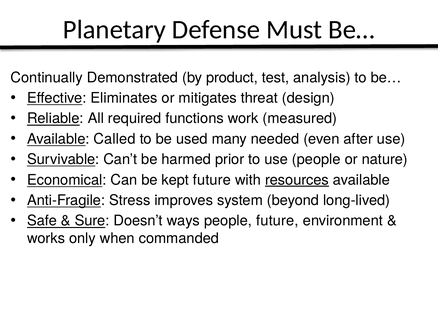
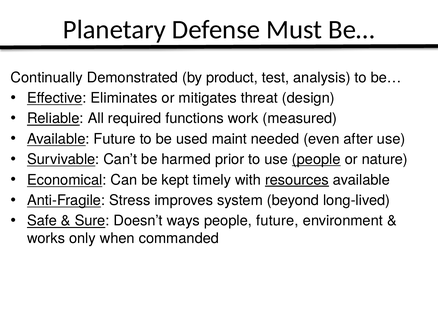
Available Called: Called -> Future (115, 139)
many: many -> maint (229, 139)
people underline: none -> present (316, 159)
kept future: future -> timely (212, 180)
